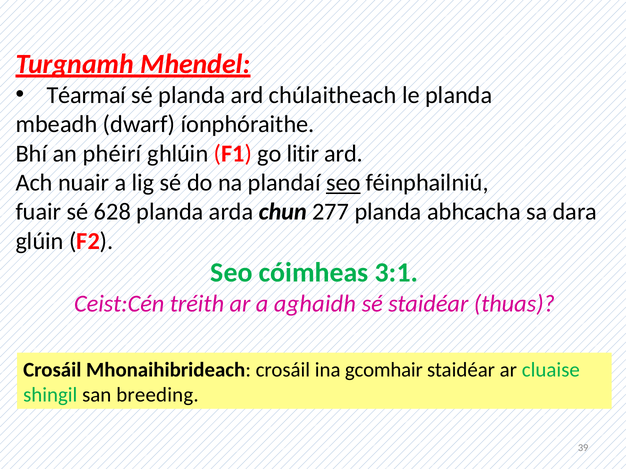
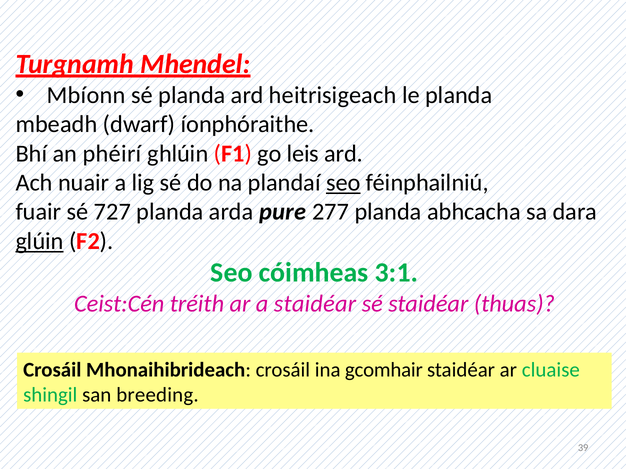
Téarmaí: Téarmaí -> Mbíonn (86, 95)
chúlaitheach: chúlaitheach -> heitrisigeach (333, 95)
litir: litir -> leis (303, 154)
628: 628 -> 727 (112, 212)
chun: chun -> pure (283, 212)
glúin underline: none -> present (40, 241)
a aghaidh: aghaidh -> staidéar (315, 304)
